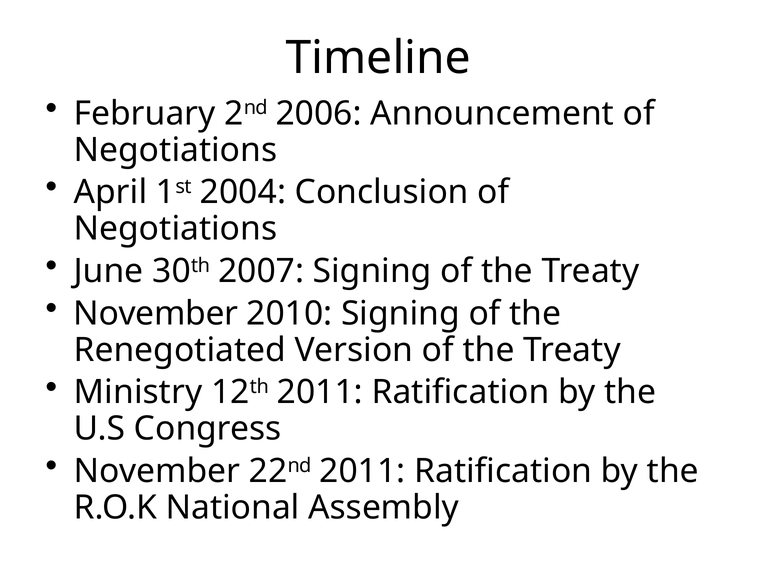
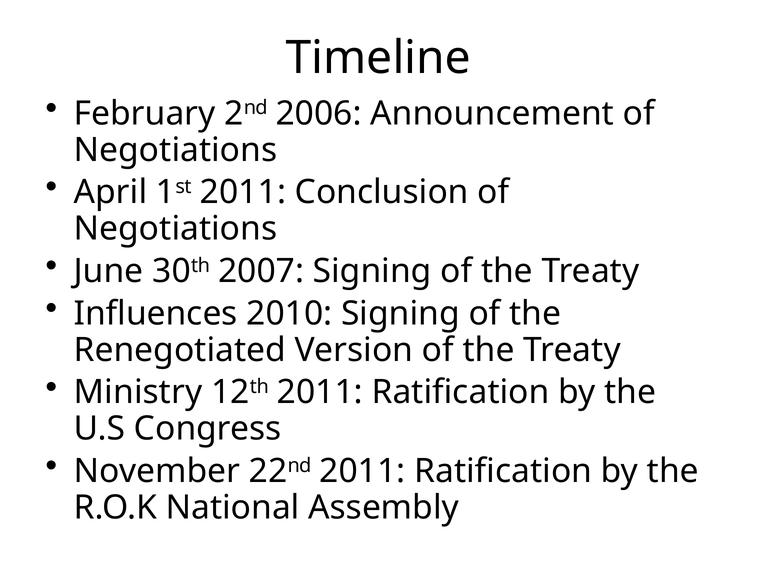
1st 2004: 2004 -> 2011 (243, 192)
November: November -> Influences (156, 313)
